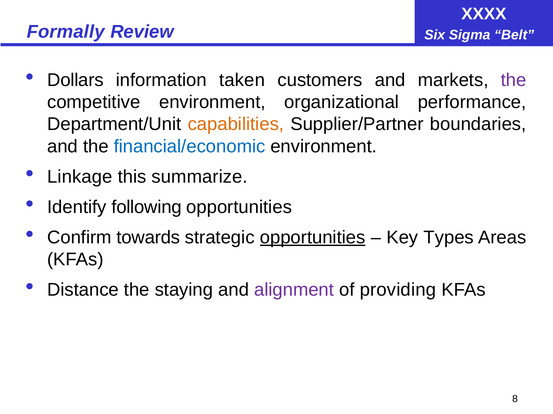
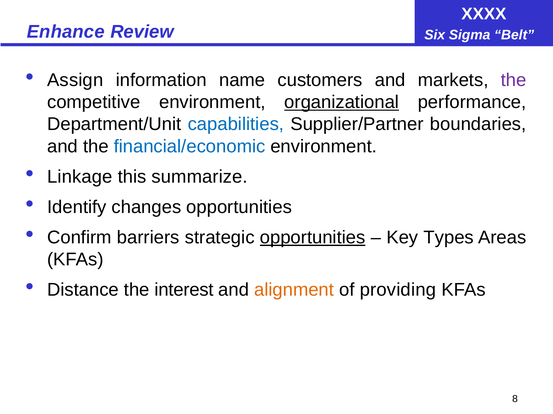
Formally: Formally -> Enhance (66, 32)
Dollars: Dollars -> Assign (75, 80)
taken: taken -> name (242, 80)
organizational underline: none -> present (342, 102)
capabilities colour: orange -> blue (236, 124)
following: following -> changes (146, 207)
towards: towards -> barriers (148, 238)
staying: staying -> interest (184, 290)
alignment colour: purple -> orange (294, 290)
